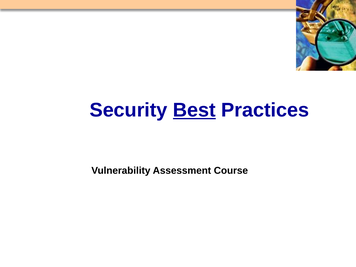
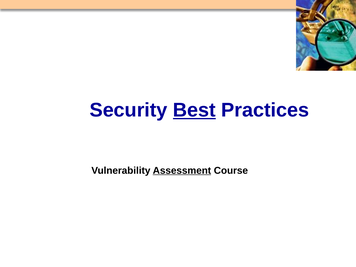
Assessment underline: none -> present (182, 171)
